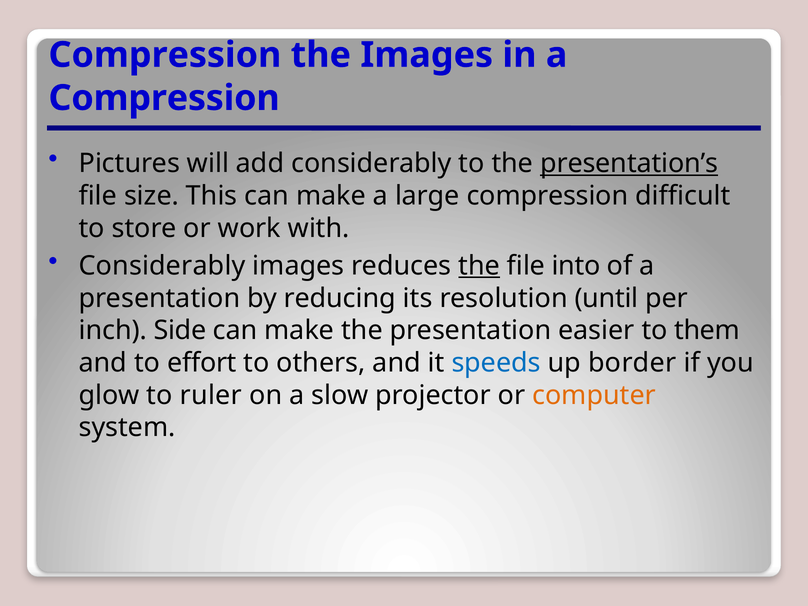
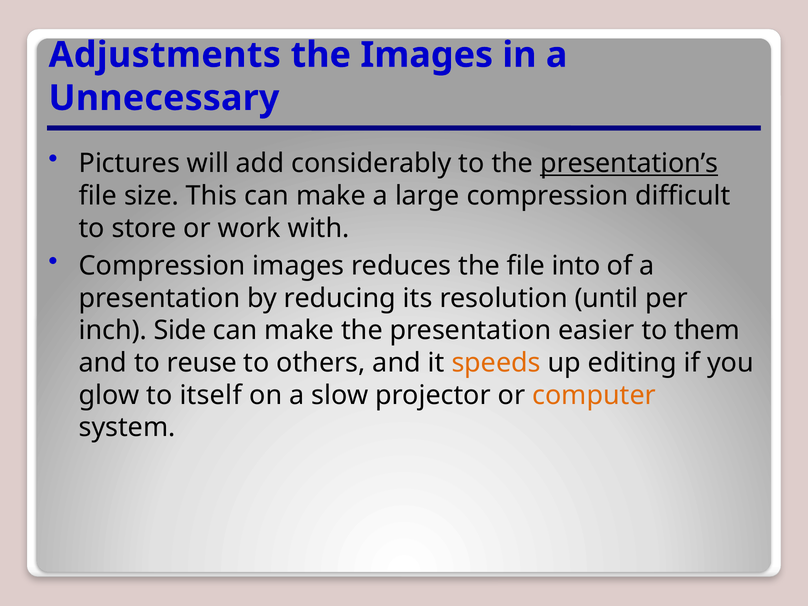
Compression: Compression -> Adjustments (165, 55)
Compression: Compression -> Unnecessary (164, 98)
Considerably: Considerably -> Compression (162, 266)
the underline: present -> none (479, 266)
effort: effort -> reuse (202, 363)
speeds colour: blue -> orange (496, 363)
border: border -> editing (632, 363)
ruler: ruler -> itself (211, 395)
